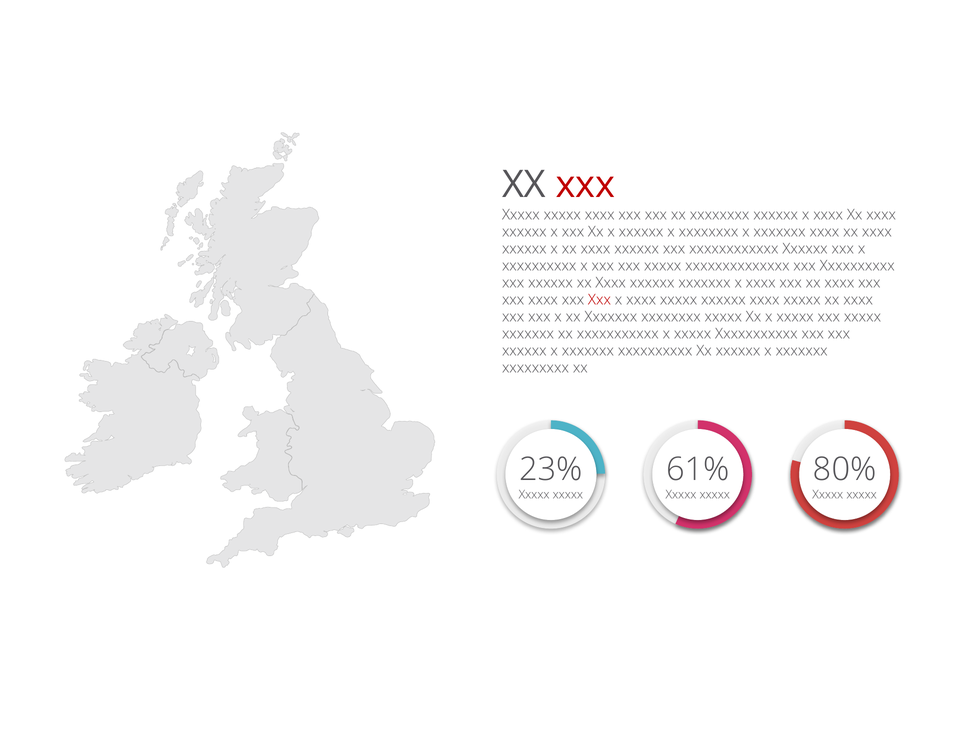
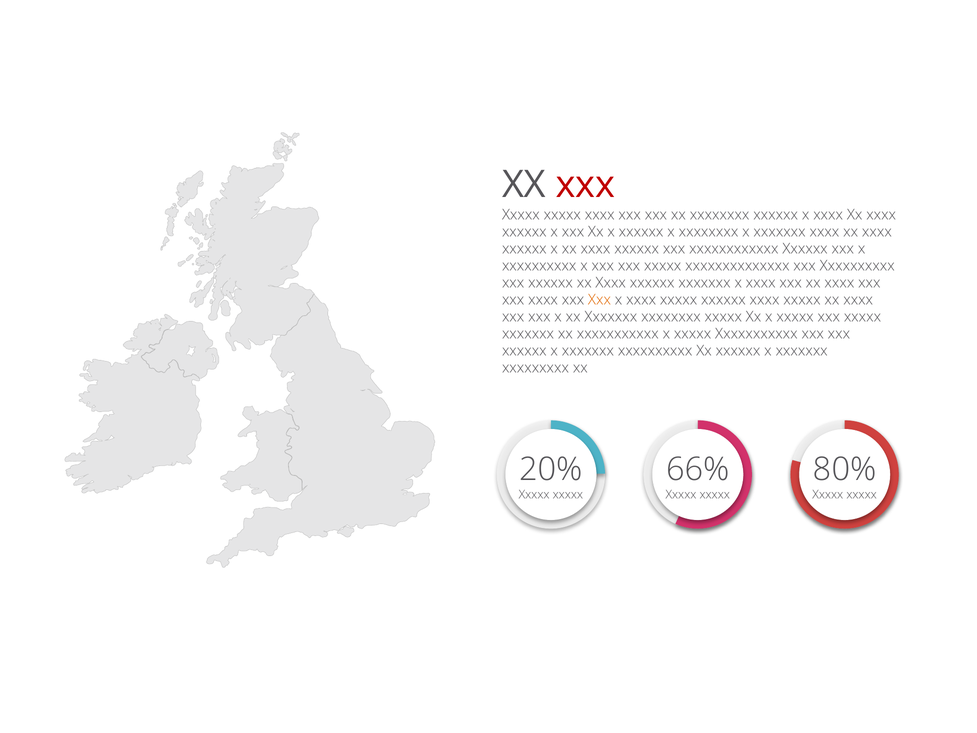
Xxx colour: red -> orange (599, 300)
23%: 23% -> 20% (551, 469)
61%: 61% -> 66% (698, 469)
